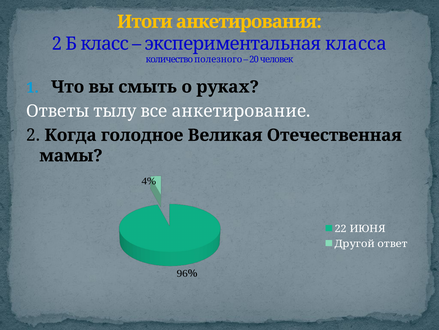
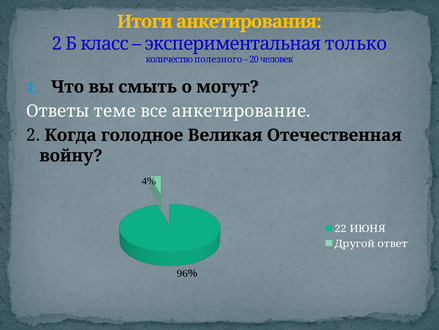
класса: класса -> только (356, 44)
руках: руках -> могут (228, 87)
тылу: тылу -> теме (115, 111)
мамы: мамы -> войну (71, 155)
